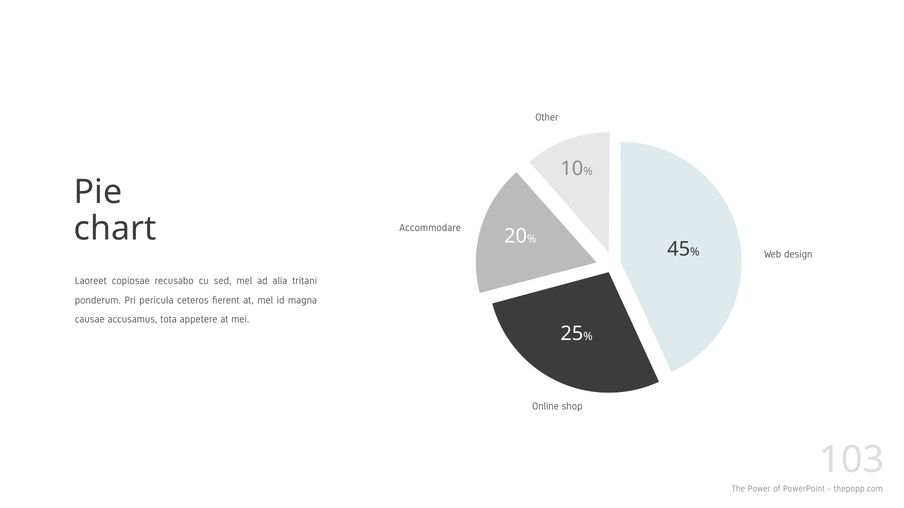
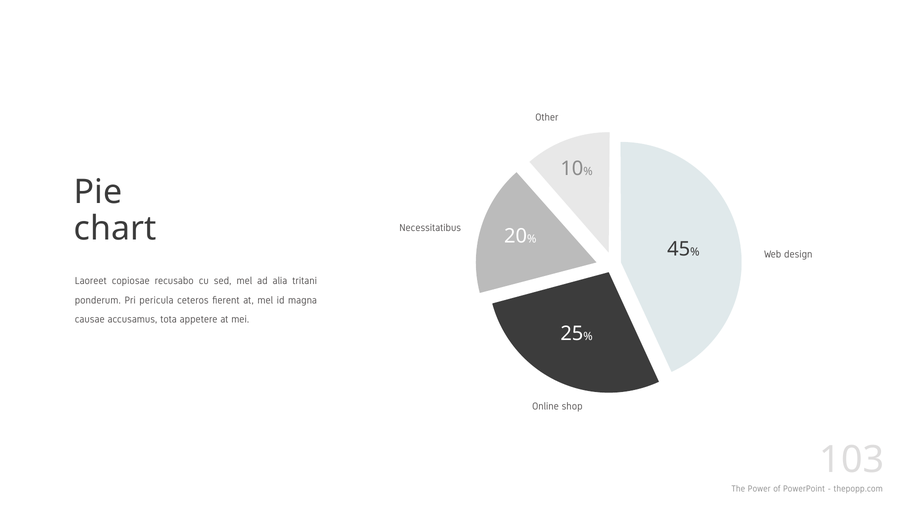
Accommodare: Accommodare -> Necessitatibus (430, 228)
